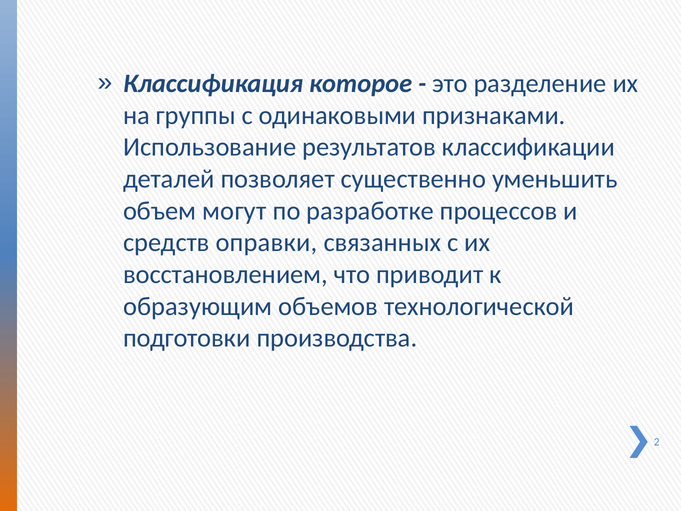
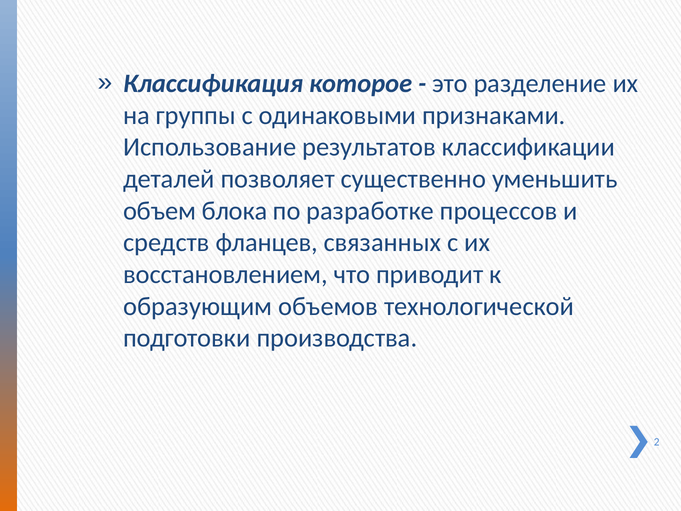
могут: могут -> блока (235, 211)
оправки: оправки -> фланцев (267, 243)
